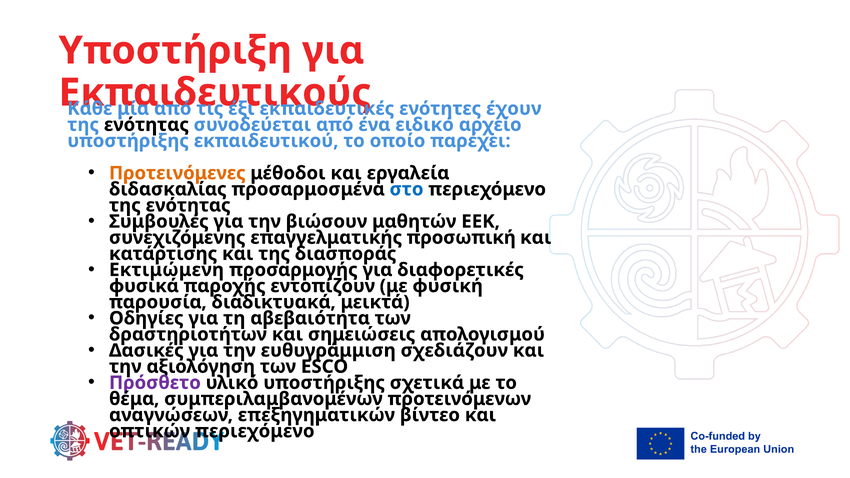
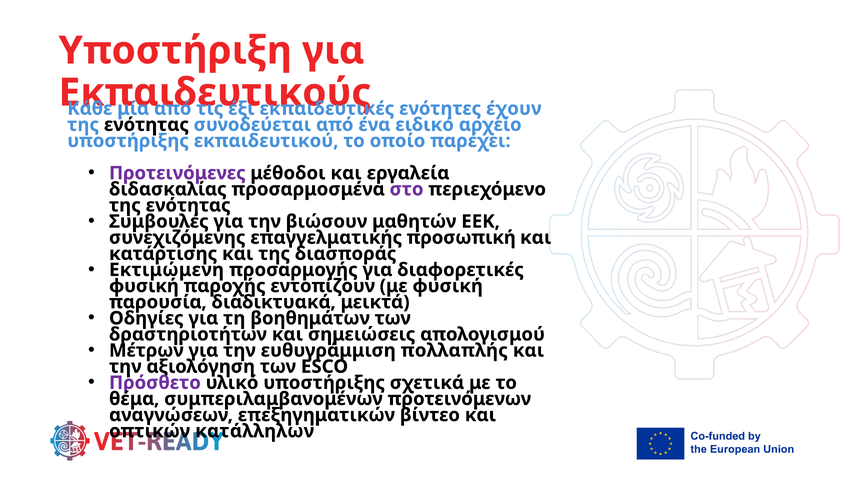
Προτεινόμενες colour: orange -> purple (177, 173)
στο colour: blue -> purple (407, 189)
φυσικά: φυσικά -> φυσική (144, 286)
αβεβαιότητα: αβεβαιότητα -> βοηθημάτων (310, 318)
Δασικές: Δασικές -> Μέτρων (146, 351)
σχεδιάζουν: σχεδιάζουν -> πολλαπλής (454, 351)
οπτικών περιεχόμενο: περιεχόμενο -> κατάλληλων (255, 431)
